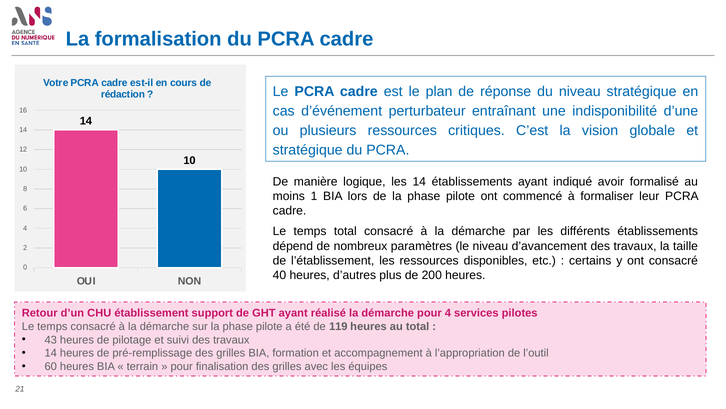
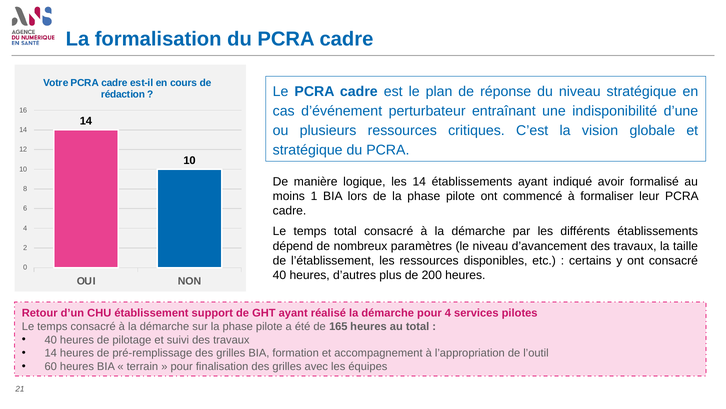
119: 119 -> 165 (338, 326)
43: 43 -> 40 (51, 339)
